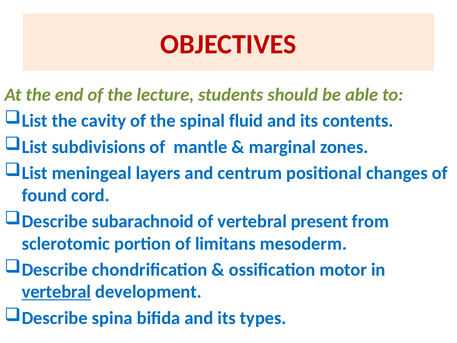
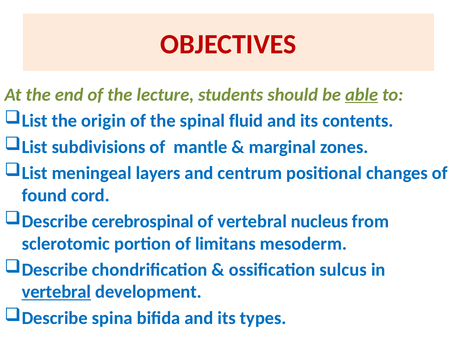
able underline: none -> present (362, 95)
cavity: cavity -> origin (104, 121)
subarachnoid: subarachnoid -> cerebrospinal (143, 221)
present: present -> nucleus (319, 221)
motor: motor -> sulcus (343, 270)
